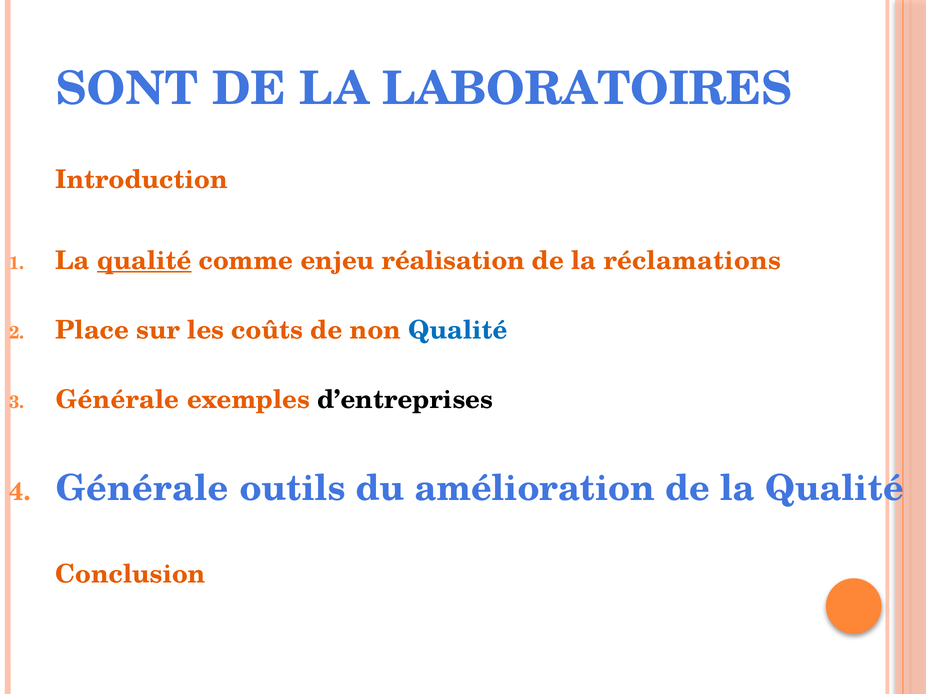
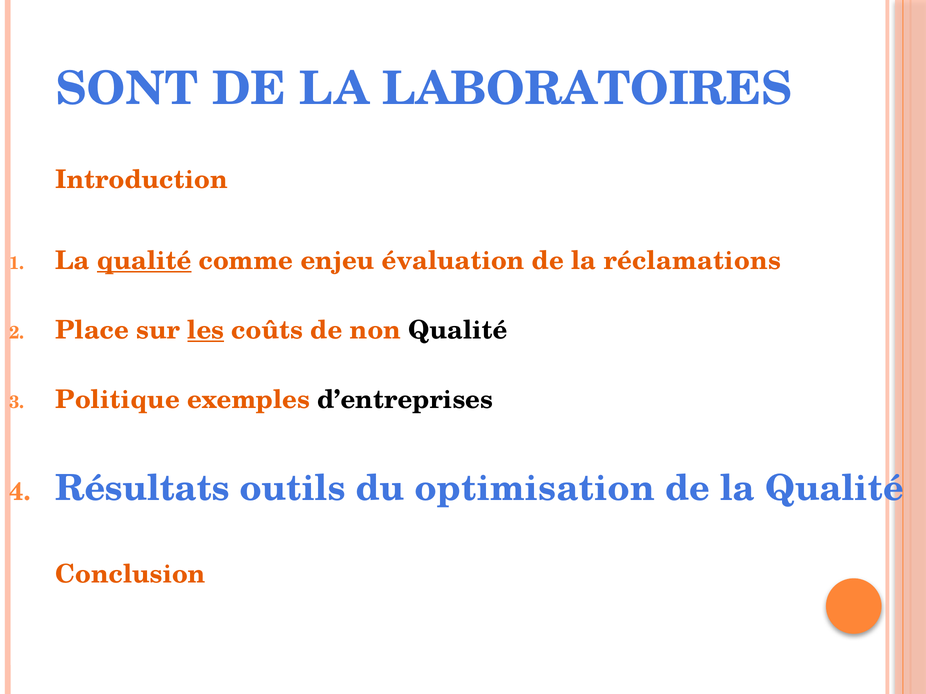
réalisation: réalisation -> évaluation (453, 261)
les underline: none -> present (206, 331)
Qualité colour: blue -> black (458, 331)
Générale: Générale -> Politique (118, 400)
Générale: Générale -> Résultats (143, 489)
amélioration: amélioration -> optimisation (535, 489)
